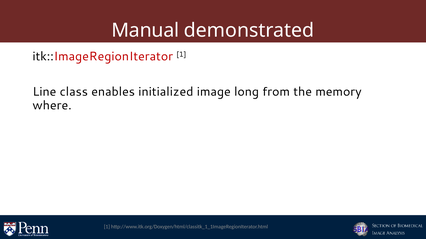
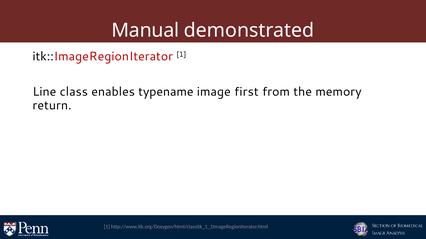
initialized: initialized -> typename (166, 92)
long: long -> first (246, 92)
where: where -> return (52, 106)
